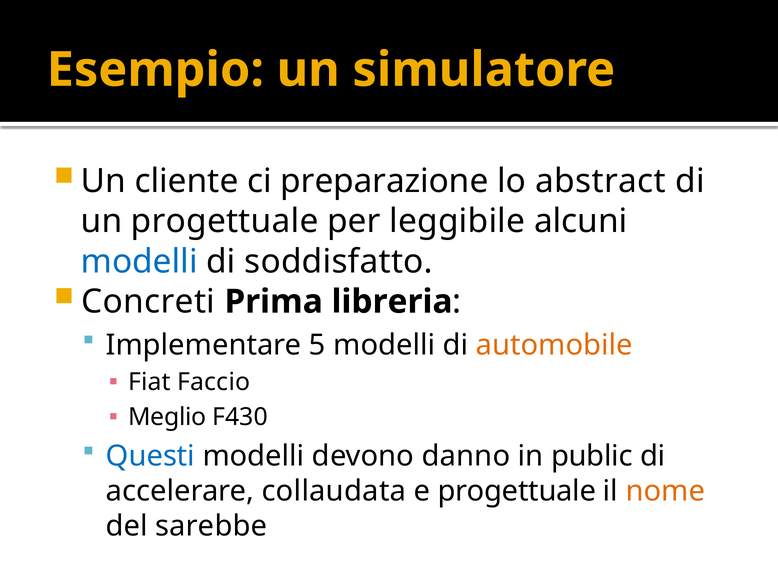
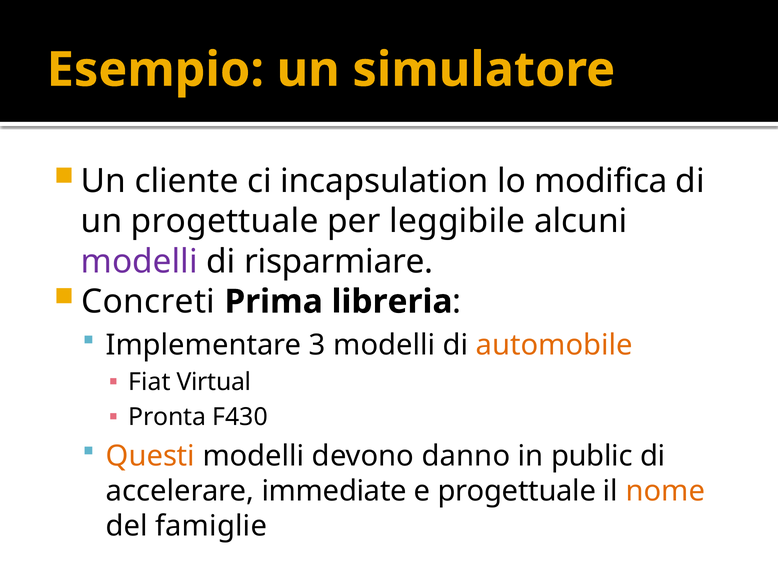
preparazione: preparazione -> incapsulation (384, 181)
abstract: abstract -> modifica (601, 181)
modelli colour: blue -> purple (139, 262)
soddisfatto: soddisfatto -> risparmiare (339, 262)
5: 5 -> 3 (317, 345)
Faccio: Faccio -> Virtual (214, 383)
Meglio: Meglio -> Pronta (167, 418)
Questi colour: blue -> orange (150, 456)
collaudata: collaudata -> immediate (334, 491)
sarebbe: sarebbe -> famiglie (211, 526)
